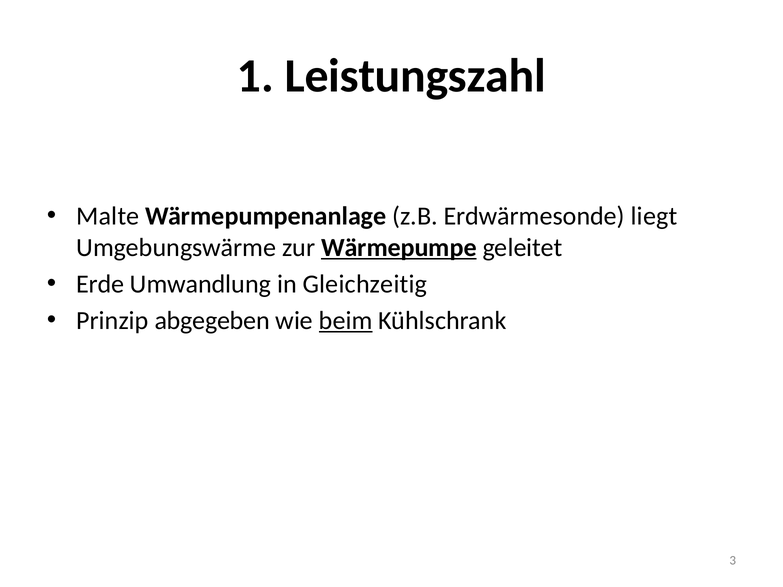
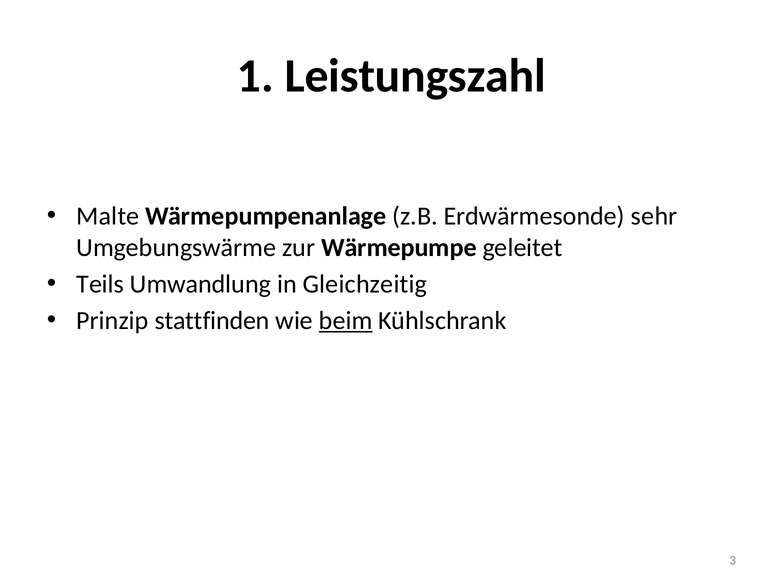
liegt: liegt -> sehr (654, 216)
Wärmepumpe underline: present -> none (399, 248)
Erde: Erde -> Teils (100, 284)
abgegeben: abgegeben -> stattfinden (212, 321)
